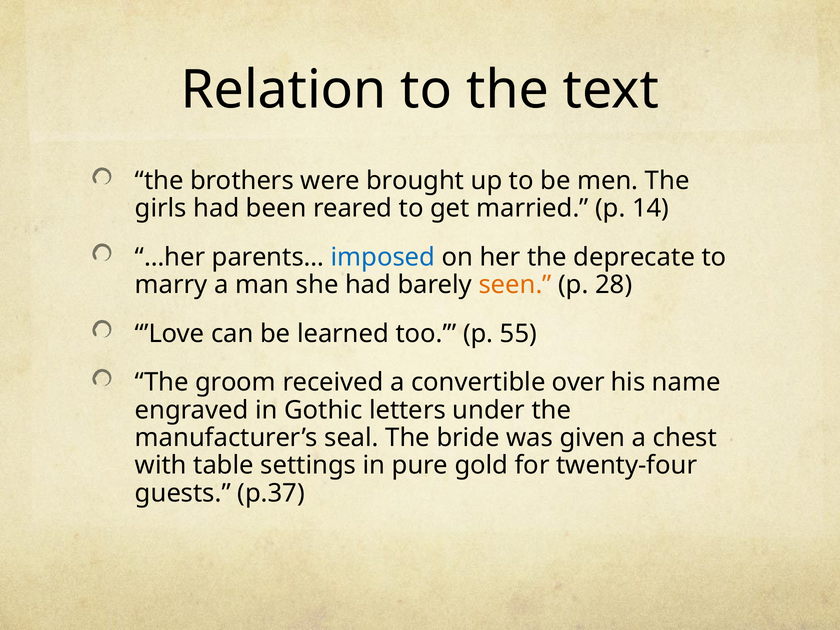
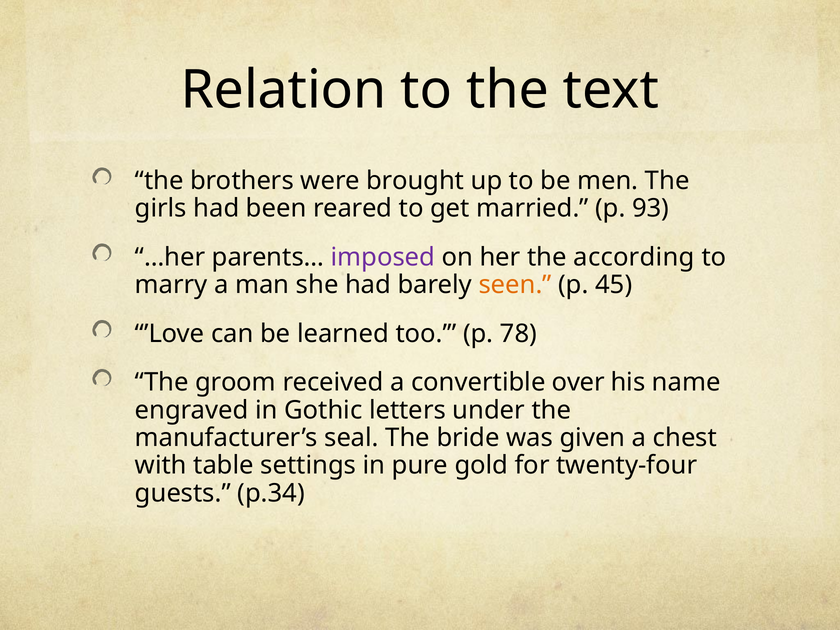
14: 14 -> 93 (651, 209)
imposed colour: blue -> purple (383, 257)
deprecate: deprecate -> according (634, 257)
28: 28 -> 45 (614, 285)
55: 55 -> 78 (518, 334)
p.37: p.37 -> p.34 (271, 493)
